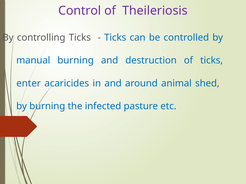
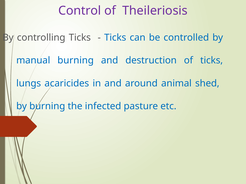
enter: enter -> lungs (29, 84)
